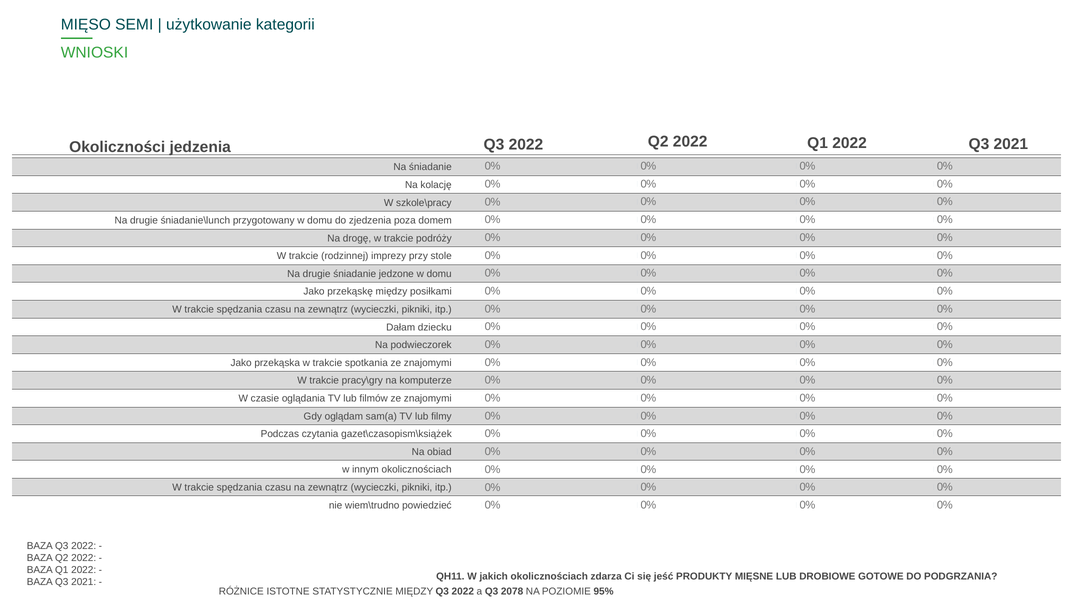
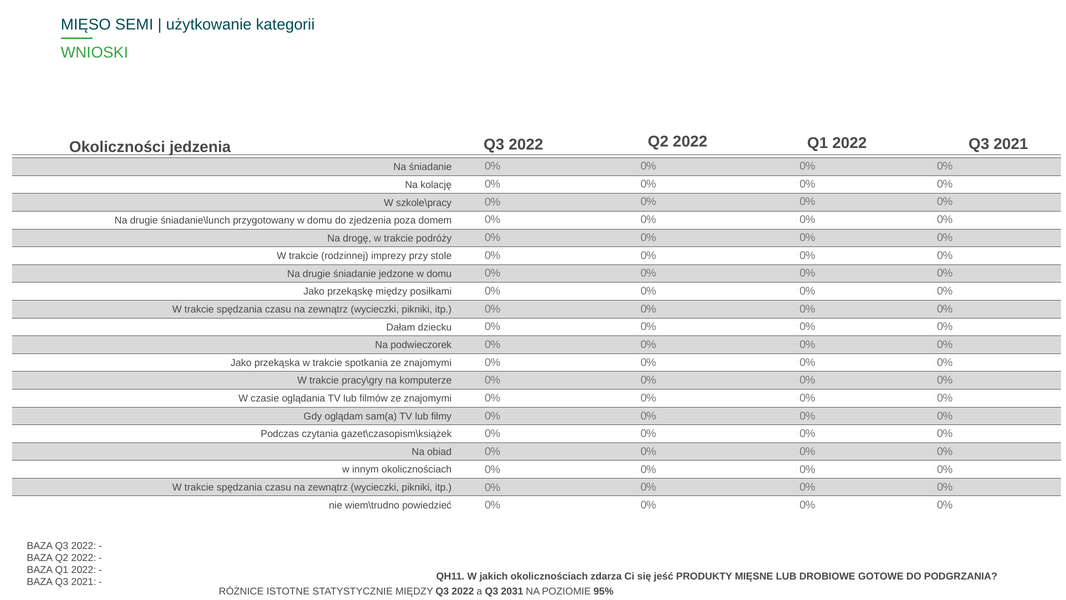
2078: 2078 -> 2031 (512, 591)
